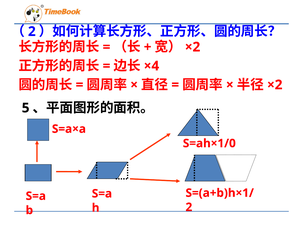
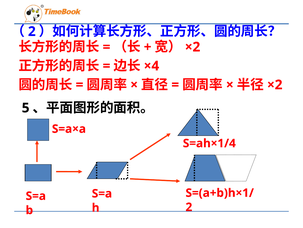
S=ah×1/0: S=ah×1/0 -> S=ah×1/4 (209, 143)
